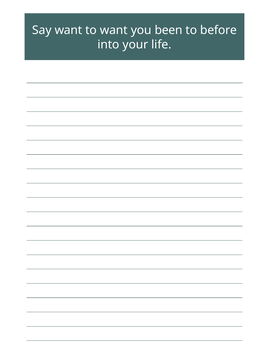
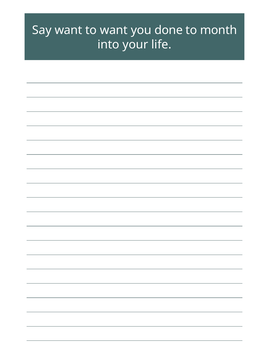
been: been -> done (169, 30)
before: before -> month (219, 30)
